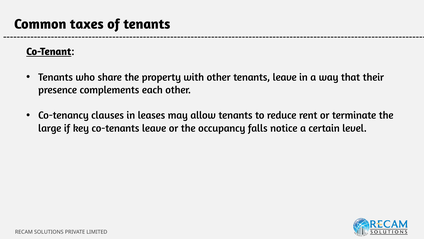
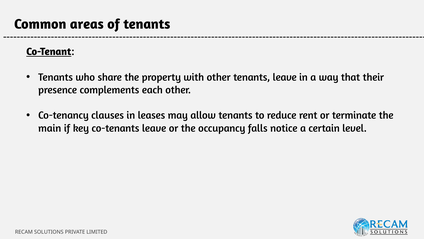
taxes: taxes -> areas (87, 24)
large: large -> main (50, 128)
